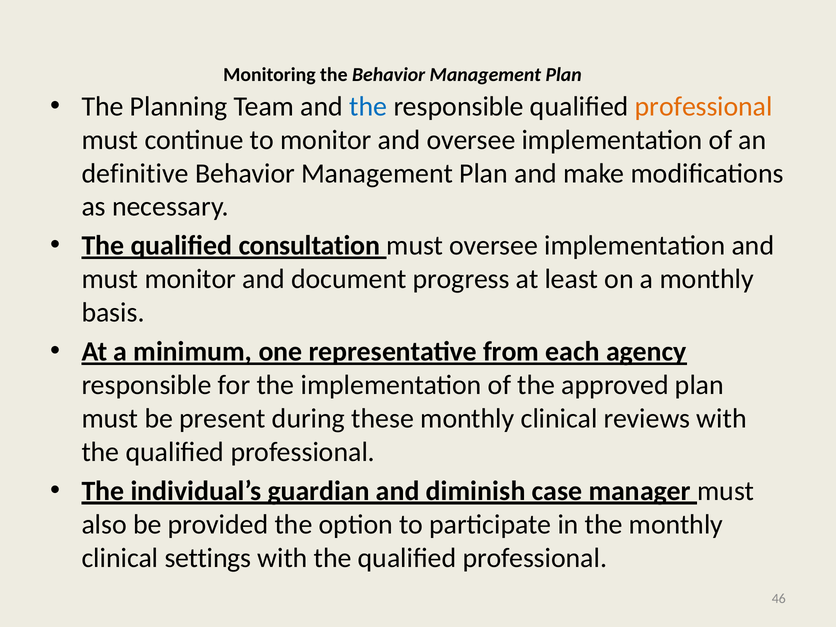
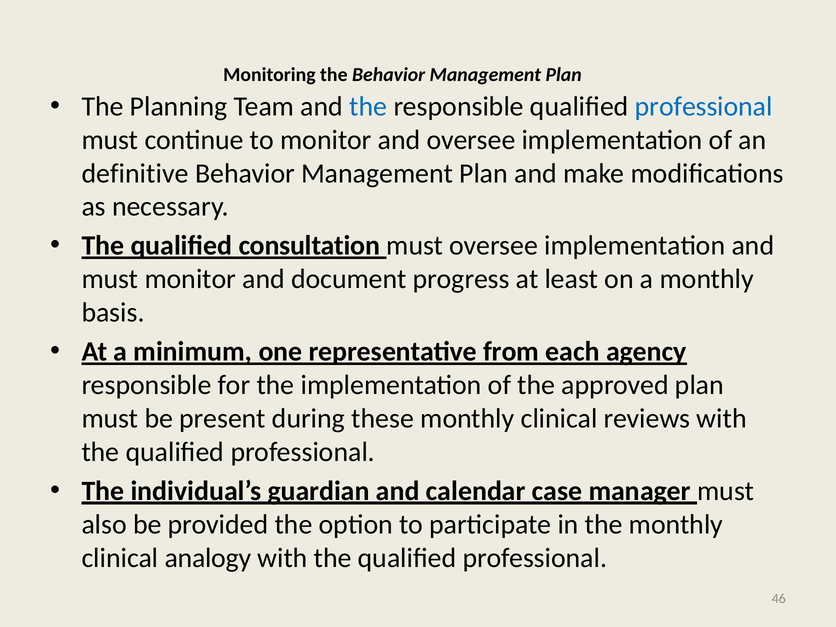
professional colour: orange -> blue (704, 106)
diminish: diminish -> calendar (476, 491)
settings: settings -> analogy (208, 558)
